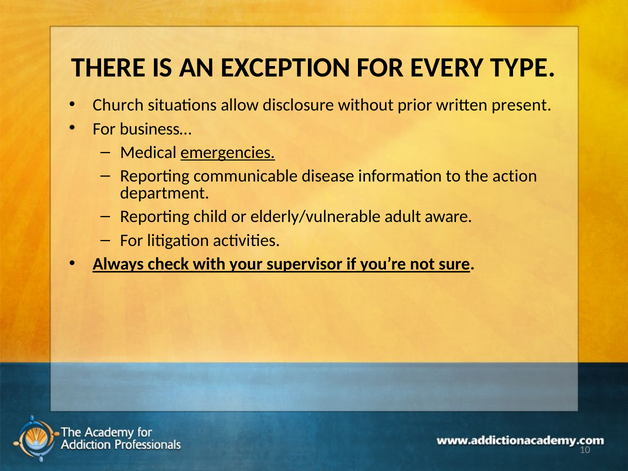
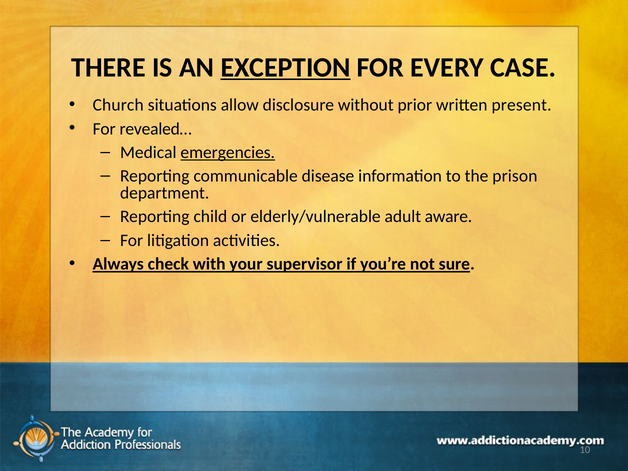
EXCEPTION underline: none -> present (286, 67)
TYPE: TYPE -> CASE (523, 67)
business…: business… -> revealed… (156, 129)
action: action -> prison (515, 176)
